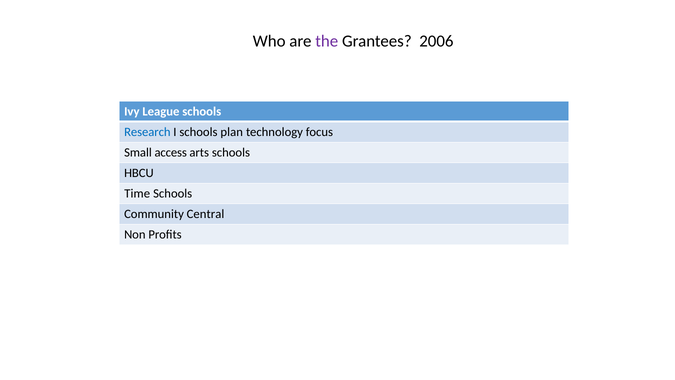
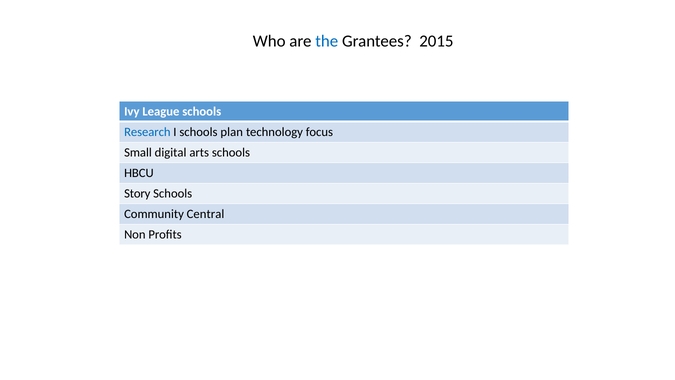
the colour: purple -> blue (327, 41)
2006: 2006 -> 2015 (436, 41)
access: access -> digital (171, 152)
Time: Time -> Story (137, 194)
